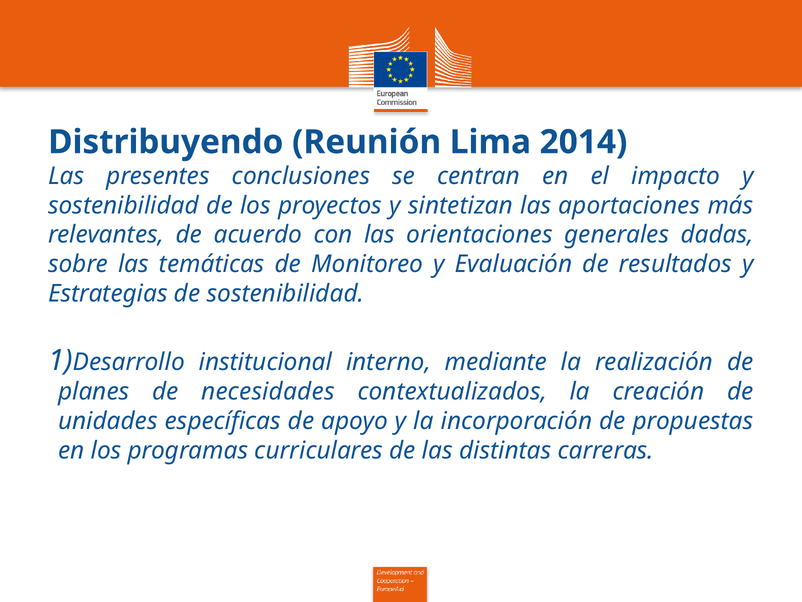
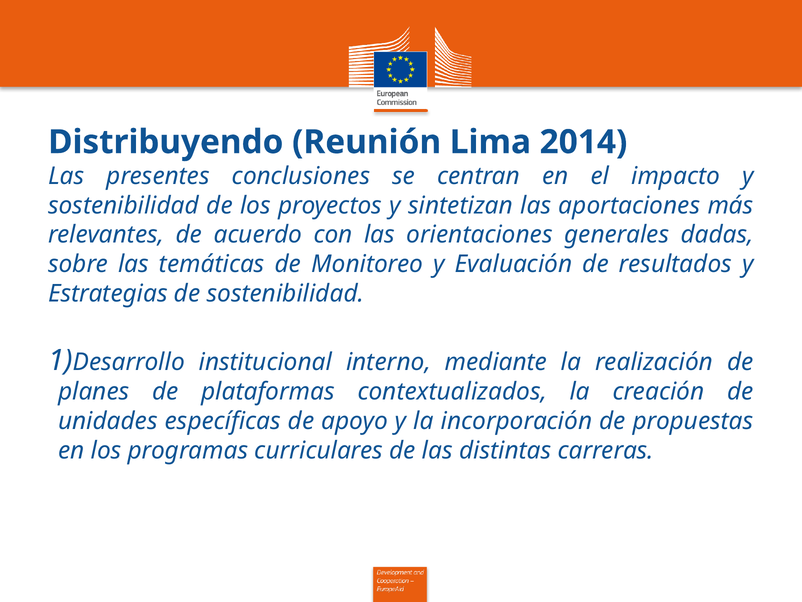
necesidades: necesidades -> plataformas (268, 391)
